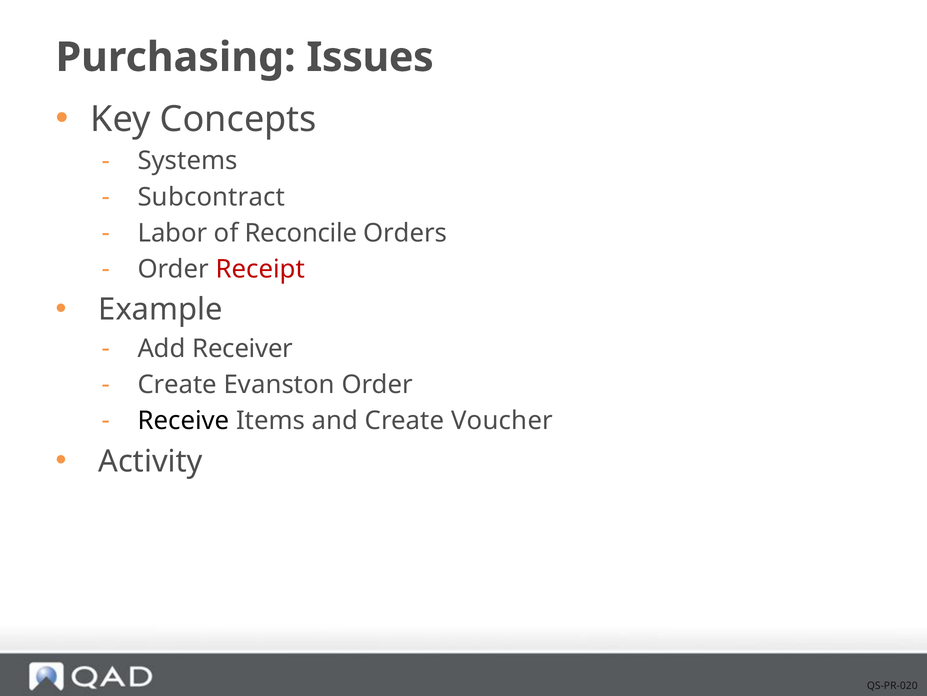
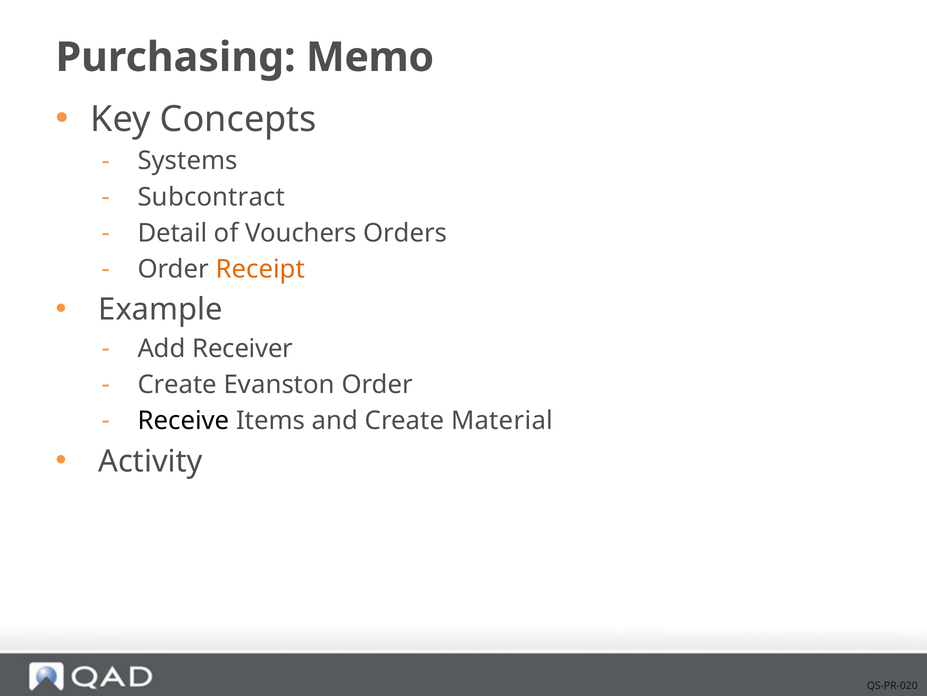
Issues: Issues -> Memo (370, 57)
Labor: Labor -> Detail (172, 233)
Reconcile: Reconcile -> Vouchers (301, 233)
Receipt colour: red -> orange (260, 269)
Voucher: Voucher -> Material (502, 420)
